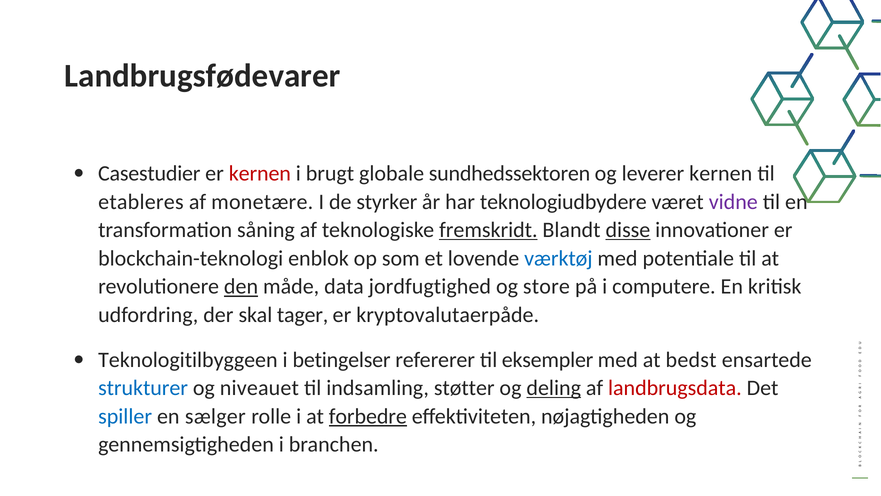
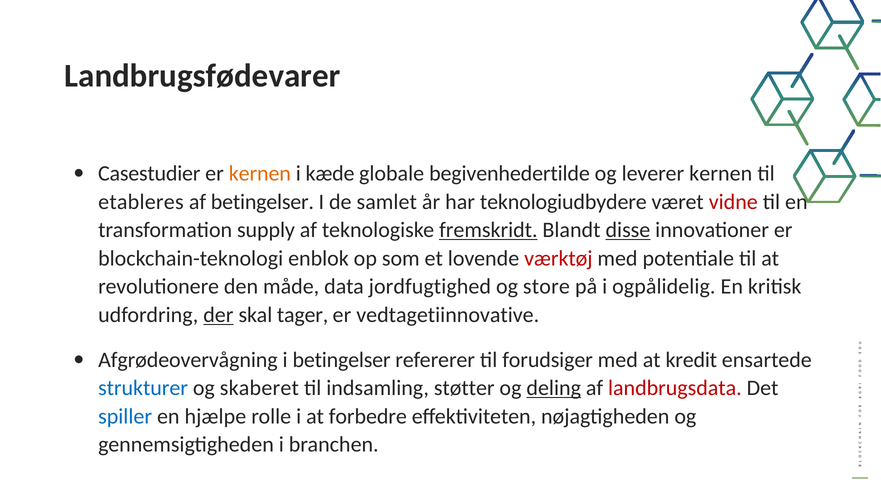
kernen colour: red -> orange (260, 173)
brugt: brugt -> kæde (330, 173)
sundhedssektoren: sundhedssektoren -> begivenhedertilde (509, 173)
af monetære: monetære -> betingelser (262, 202)
styrker: styrker -> samlet (387, 202)
vidne colour: purple -> red (733, 202)
såning: såning -> supply (266, 230)
værktøj colour: blue -> red (558, 258)
den underline: present -> none (241, 286)
computere: computere -> ogpålidelig (664, 286)
der underline: none -> present (218, 315)
kryptovalutaerpåde: kryptovalutaerpåde -> vedtagetiinnovative (448, 315)
Teknologitilbyggeen: Teknologitilbyggeen -> Afgrødeovervågning (188, 359)
eksempler: eksempler -> forudsiger (548, 359)
bedst: bedst -> kredit (691, 359)
niveauet: niveauet -> skaberet (259, 388)
sælger: sælger -> hjælpe (215, 416)
forbedre underline: present -> none (368, 416)
